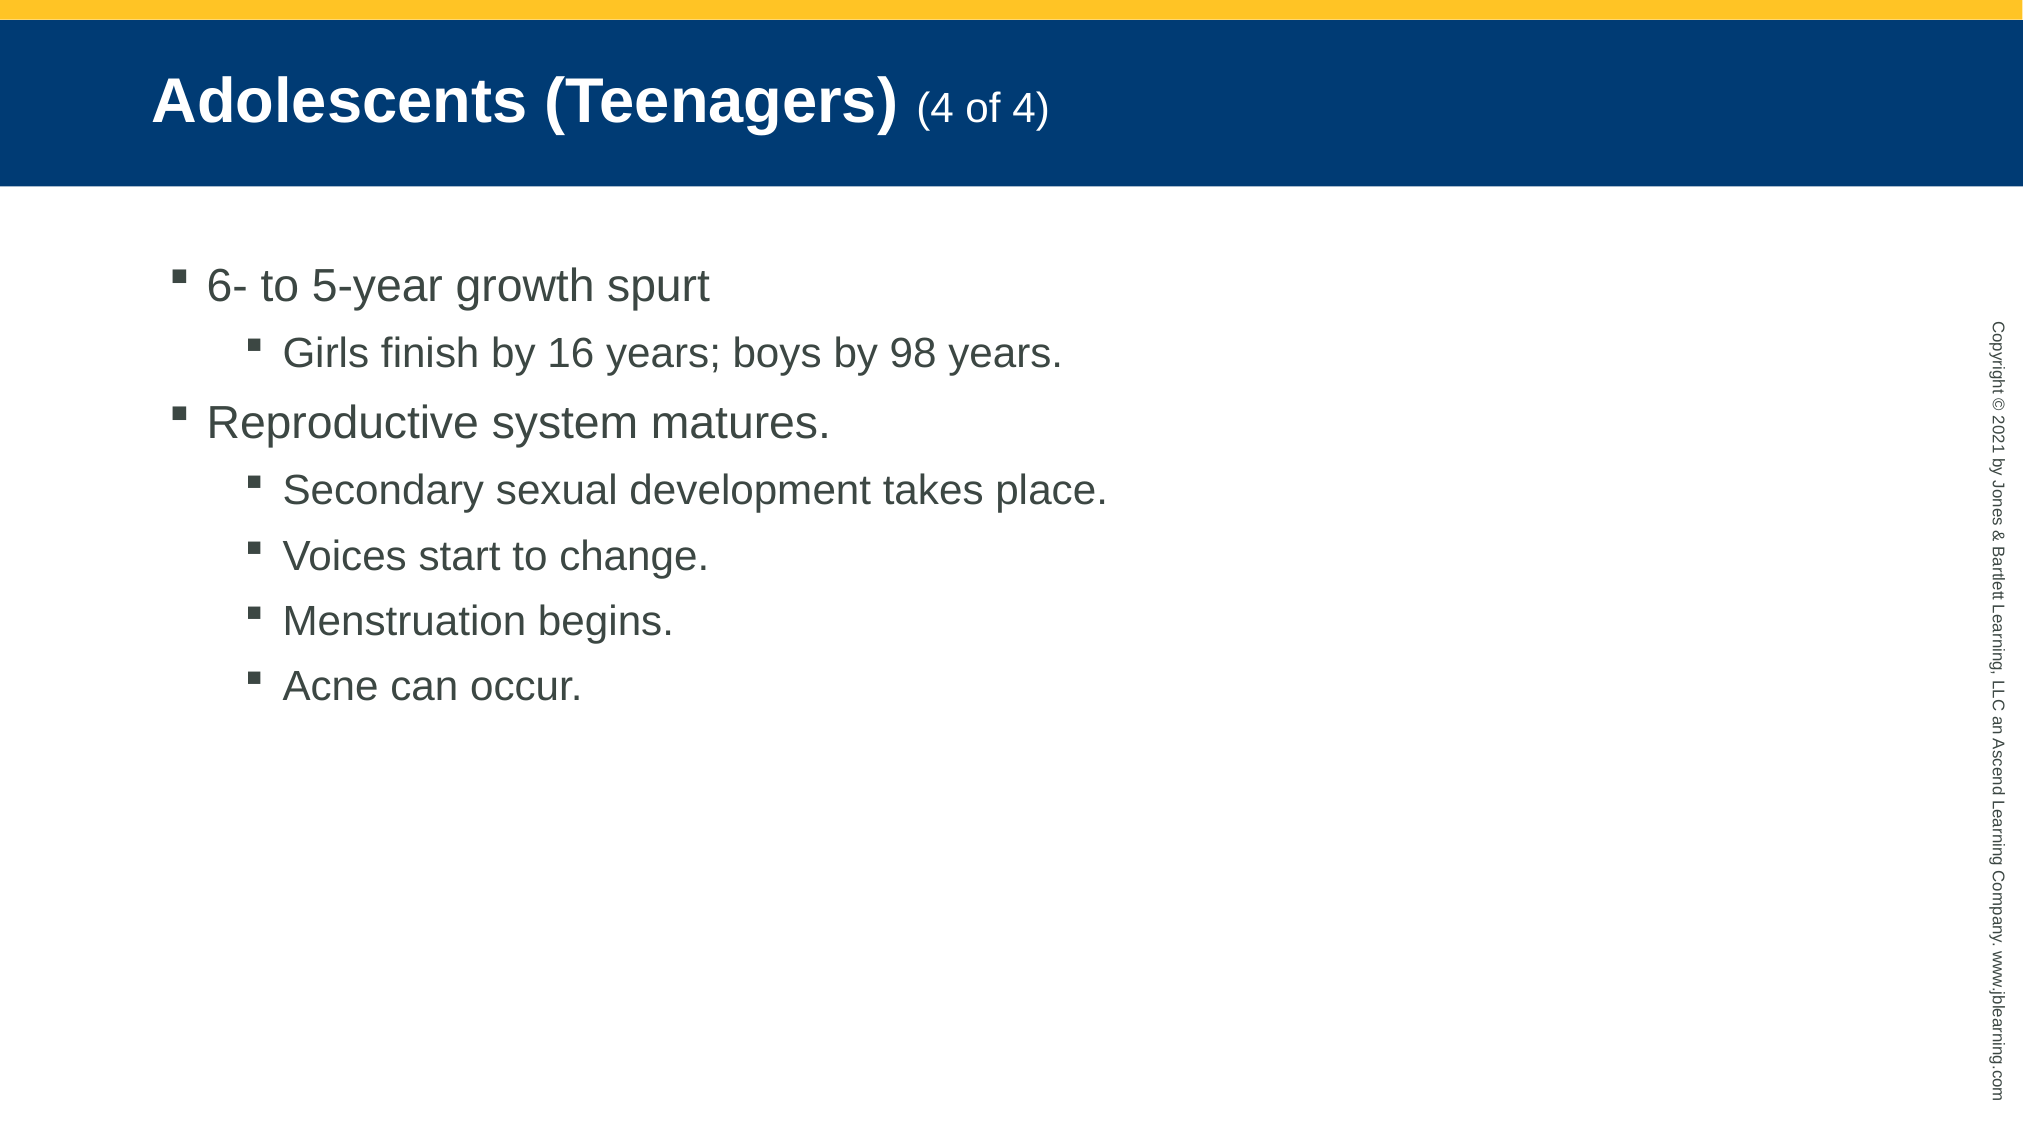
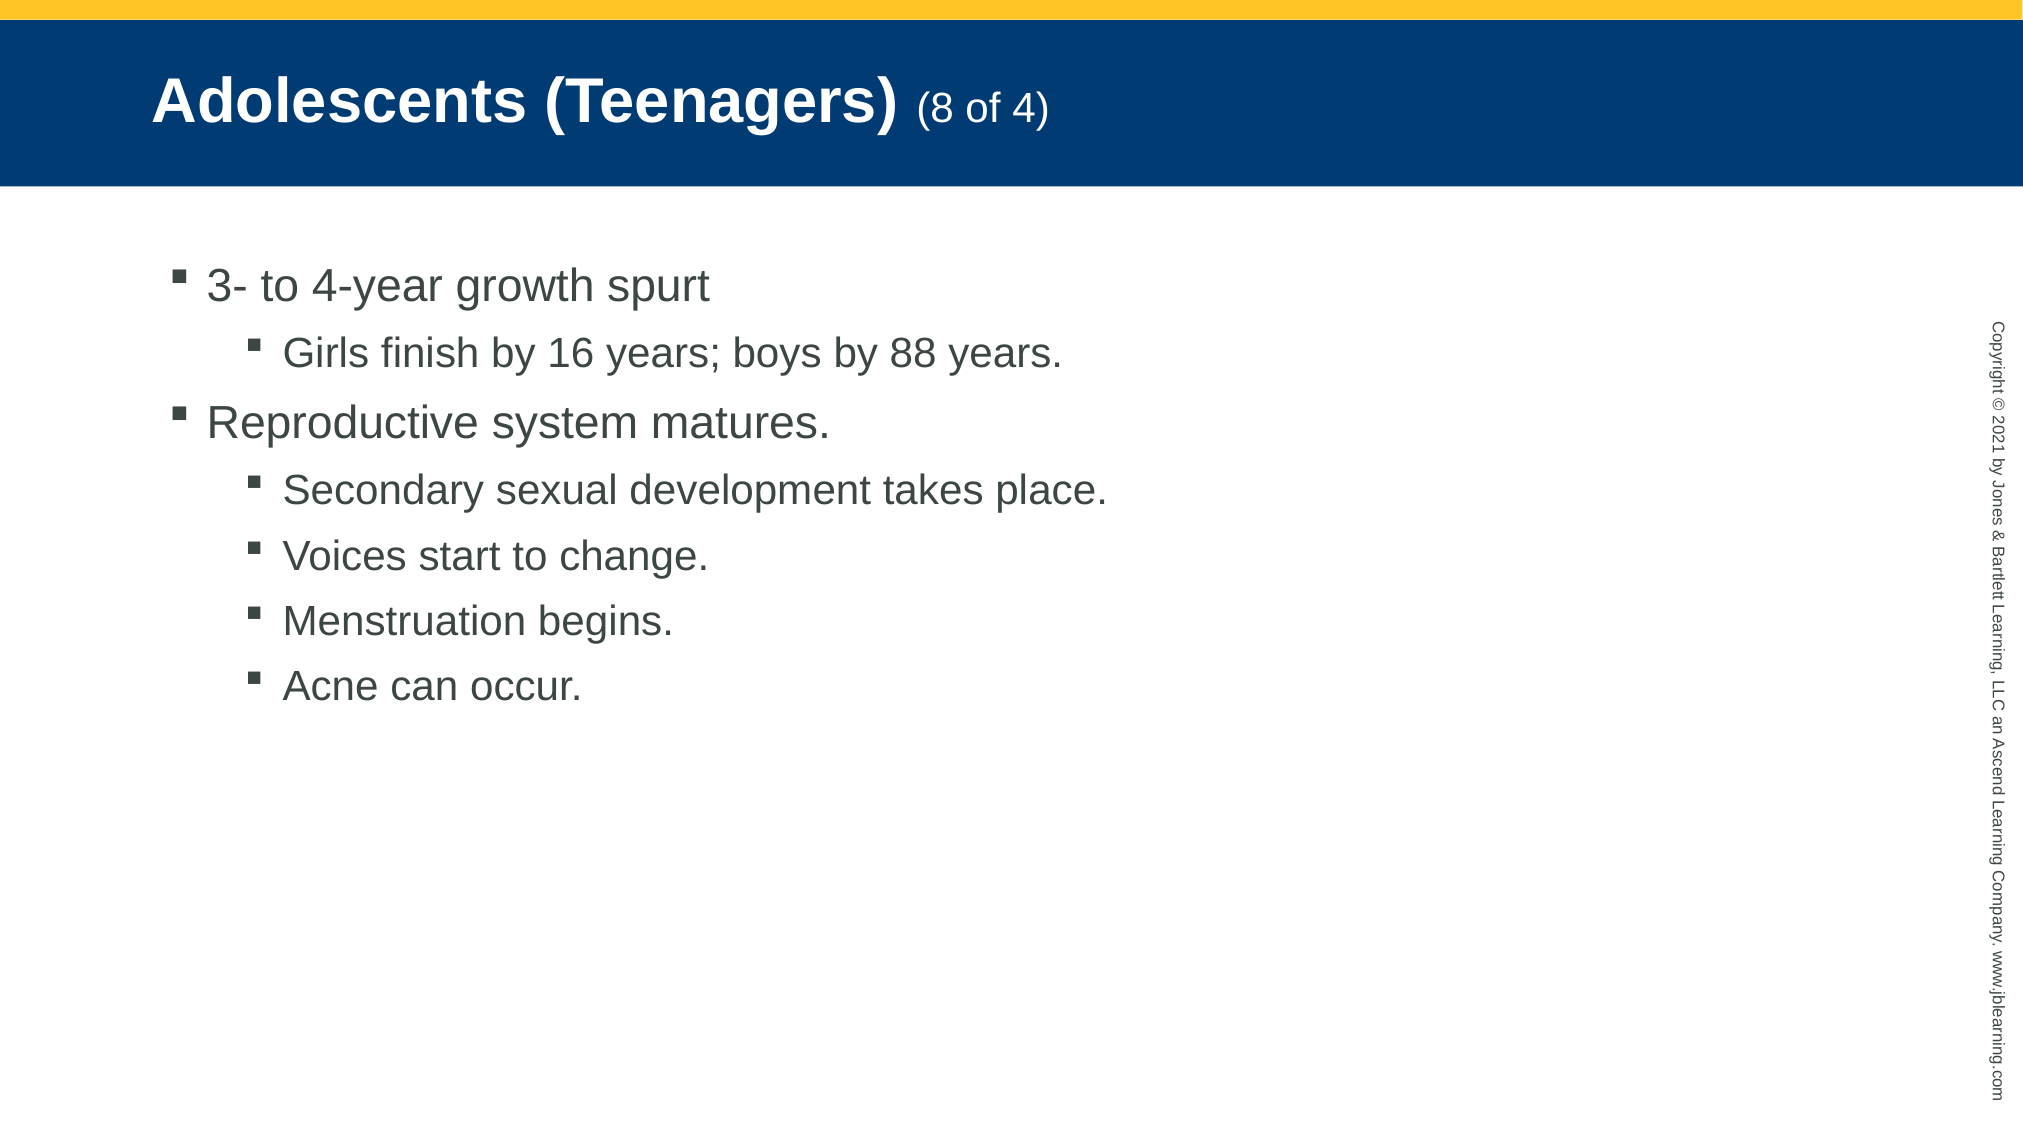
Teenagers 4: 4 -> 8 (935, 109)
6-: 6- -> 3- (227, 286)
5-year: 5-year -> 4-year (377, 286)
98: 98 -> 88 (913, 354)
